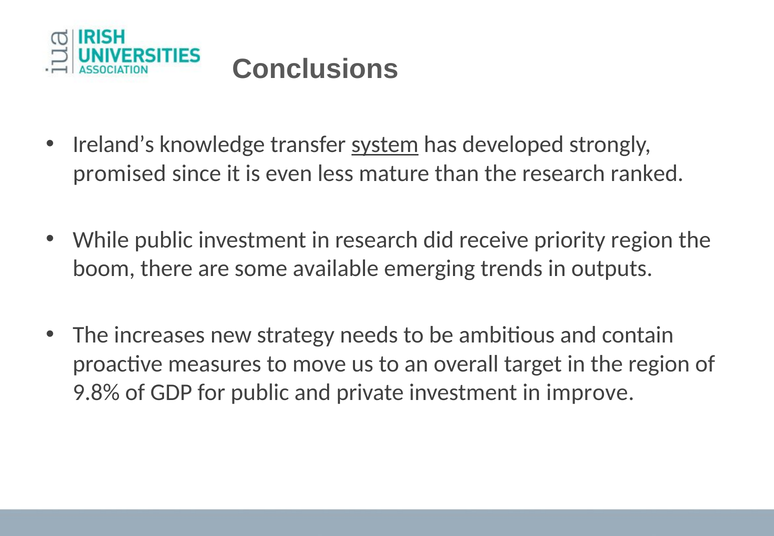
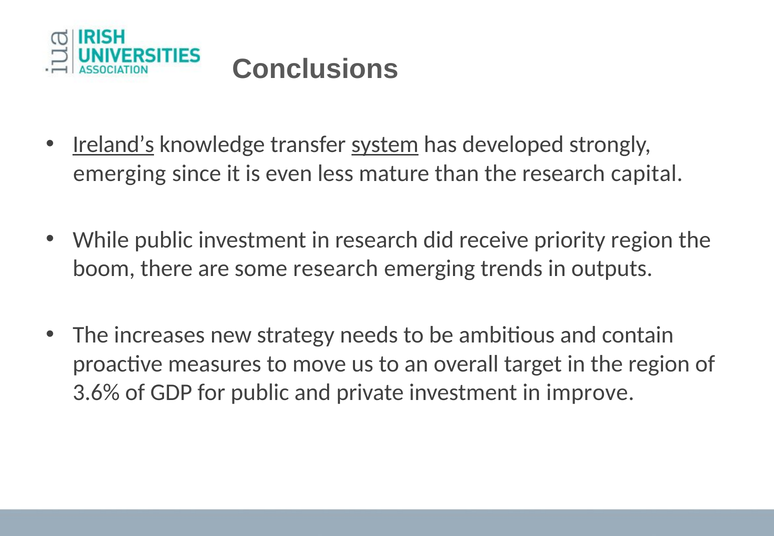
Ireland’s underline: none -> present (113, 145)
promised: promised -> emerging (120, 173)
ranked: ranked -> capital (647, 173)
some available: available -> research (336, 268)
9.8%: 9.8% -> 3.6% (96, 392)
